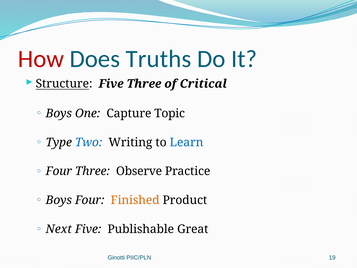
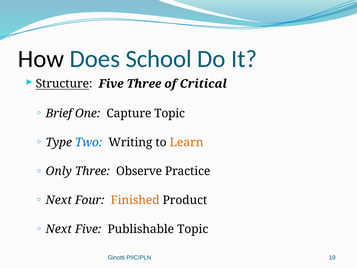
How colour: red -> black (41, 59)
Truths: Truths -> School (159, 59)
Boys: Boys -> Brief (59, 113)
Learn colour: blue -> orange (187, 142)
Four: Four -> Only (59, 171)
Boys: Boys -> Next (59, 200)
Publishable Great: Great -> Topic (193, 229)
